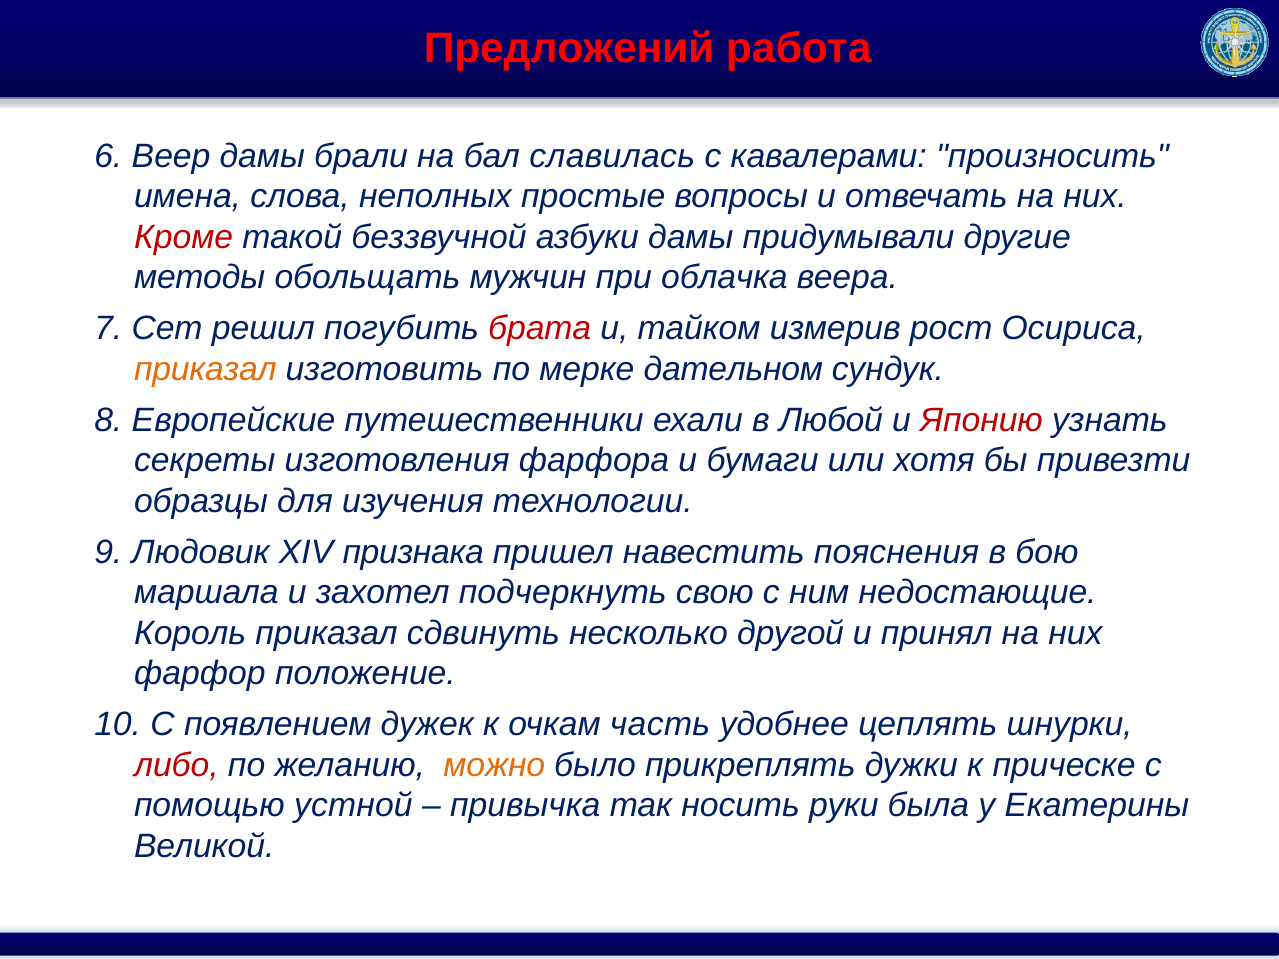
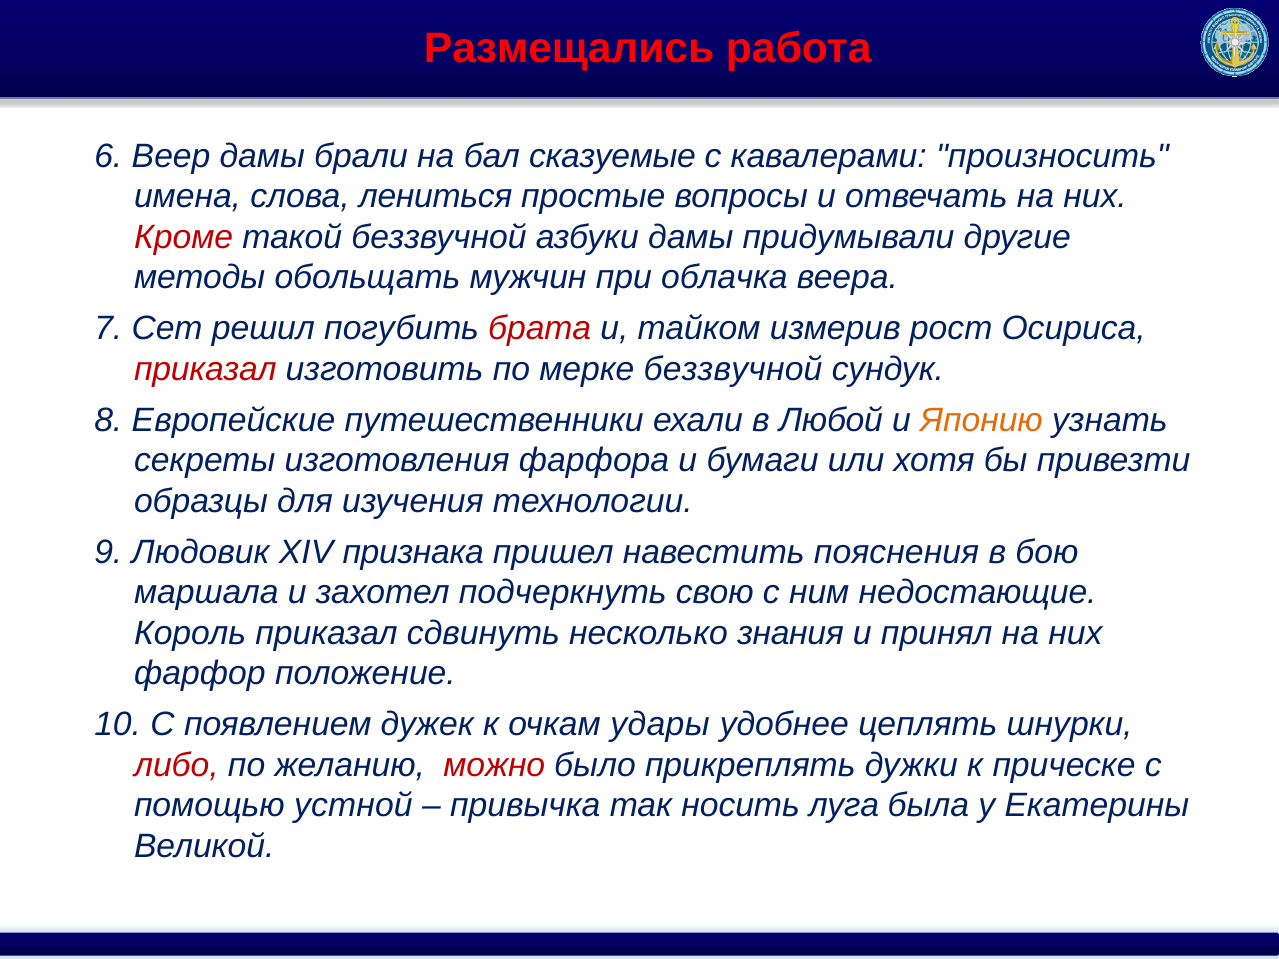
Предложений: Предложений -> Размещались (569, 48)
славилась: славилась -> сказуемые (612, 156)
неполных: неполных -> лениться (436, 196)
приказал colour: orange -> red (205, 369)
мерке дательном: дательном -> беззвучной (733, 369)
Японию colour: red -> orange (981, 420)
другой: другой -> знания (791, 633)
часть: часть -> удары (660, 725)
можно colour: orange -> red (494, 765)
руки: руки -> луга (844, 806)
